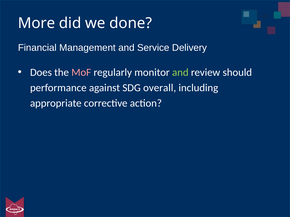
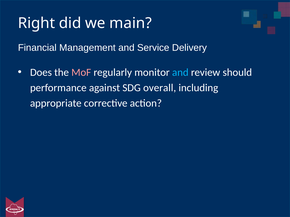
More: More -> Right (37, 23)
done: done -> main (131, 23)
and colour: light green -> light blue (180, 73)
